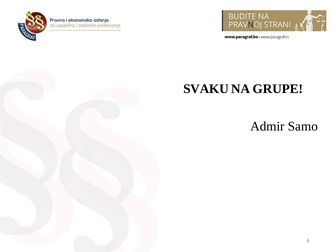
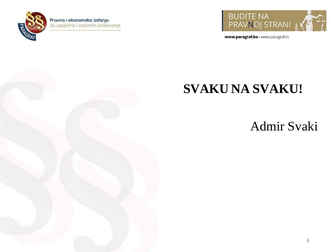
NA GRUPE: GRUPE -> SVAKU (278, 89)
Samo: Samo -> Svaki (303, 126)
